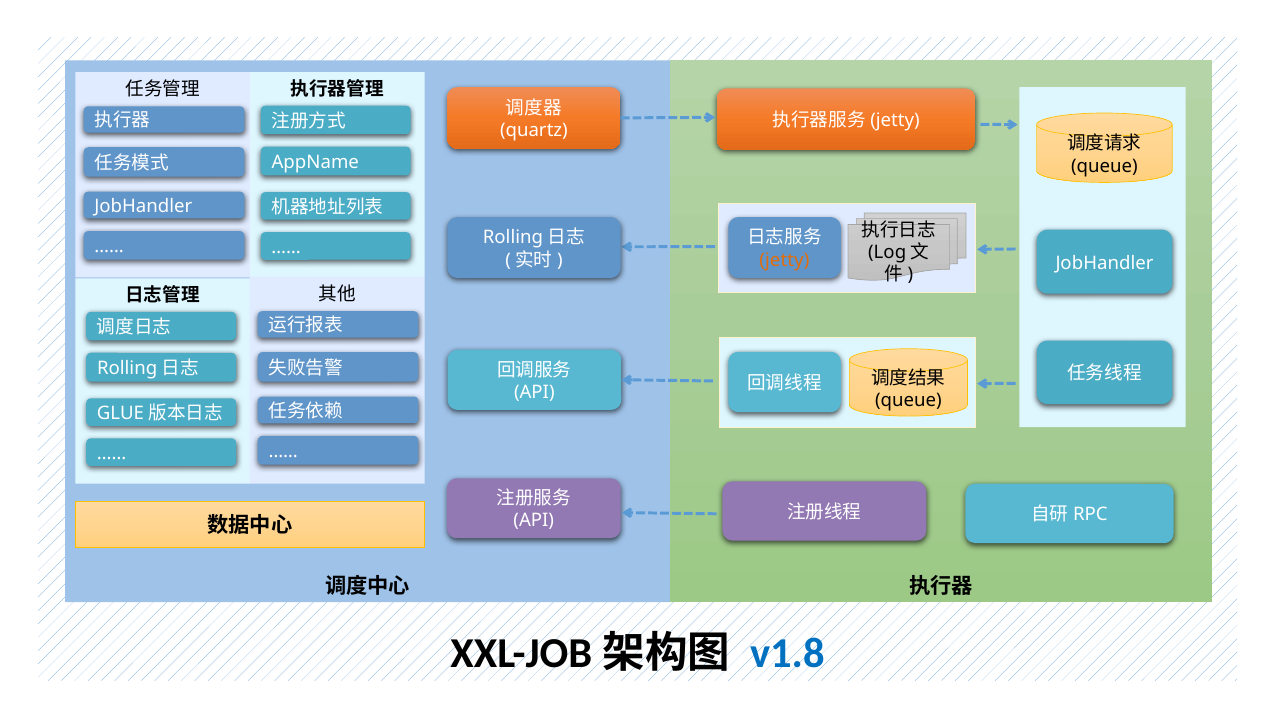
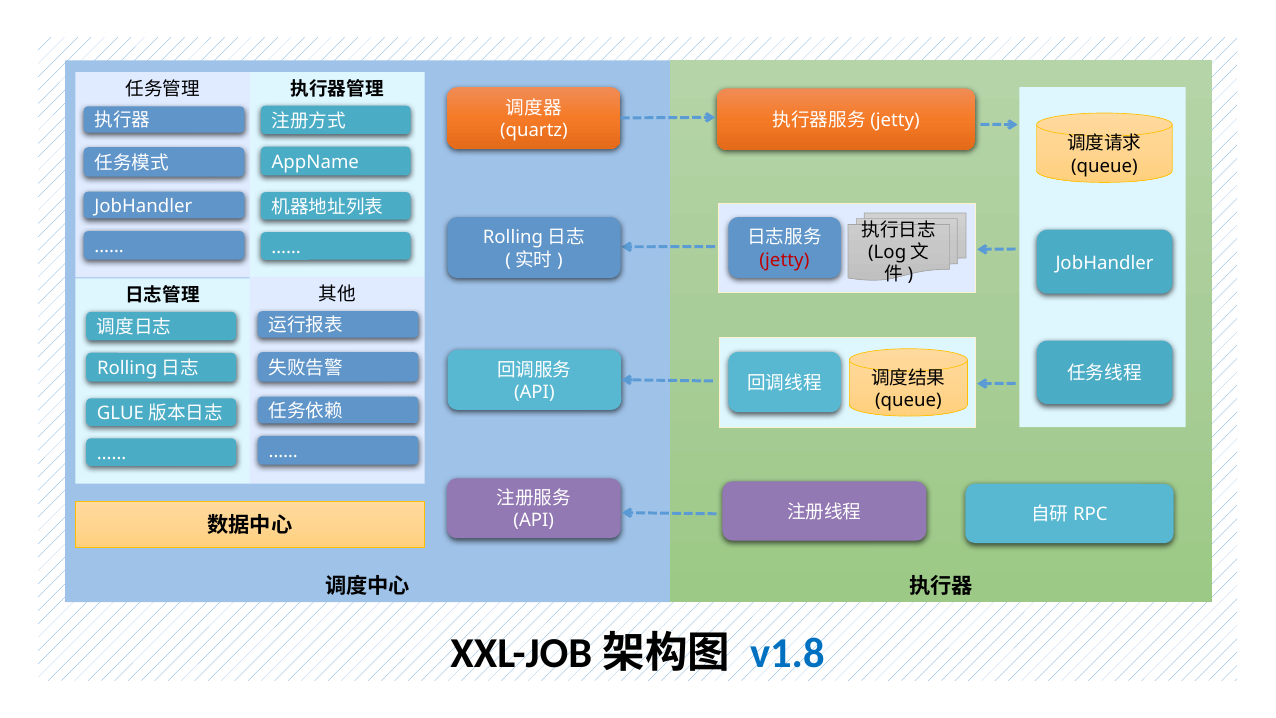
jetty colour: orange -> red (784, 260)
